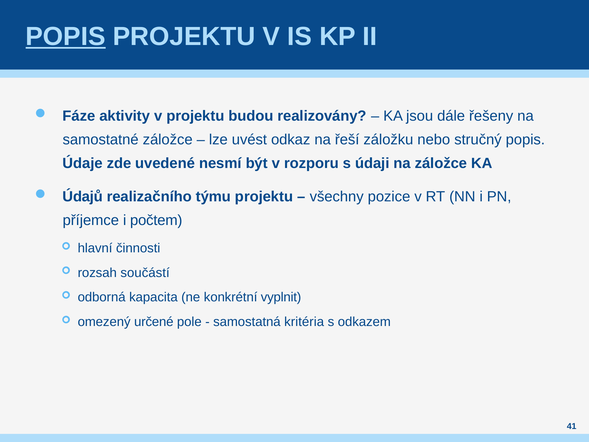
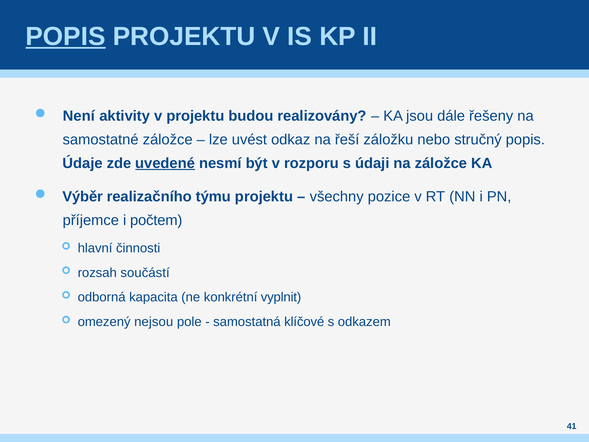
Fáze: Fáze -> Není (79, 116)
uvedené underline: none -> present (165, 163)
Údajů: Údajů -> Výběr (83, 197)
určené: určené -> nejsou (154, 322)
kritéria: kritéria -> klíčové (304, 322)
